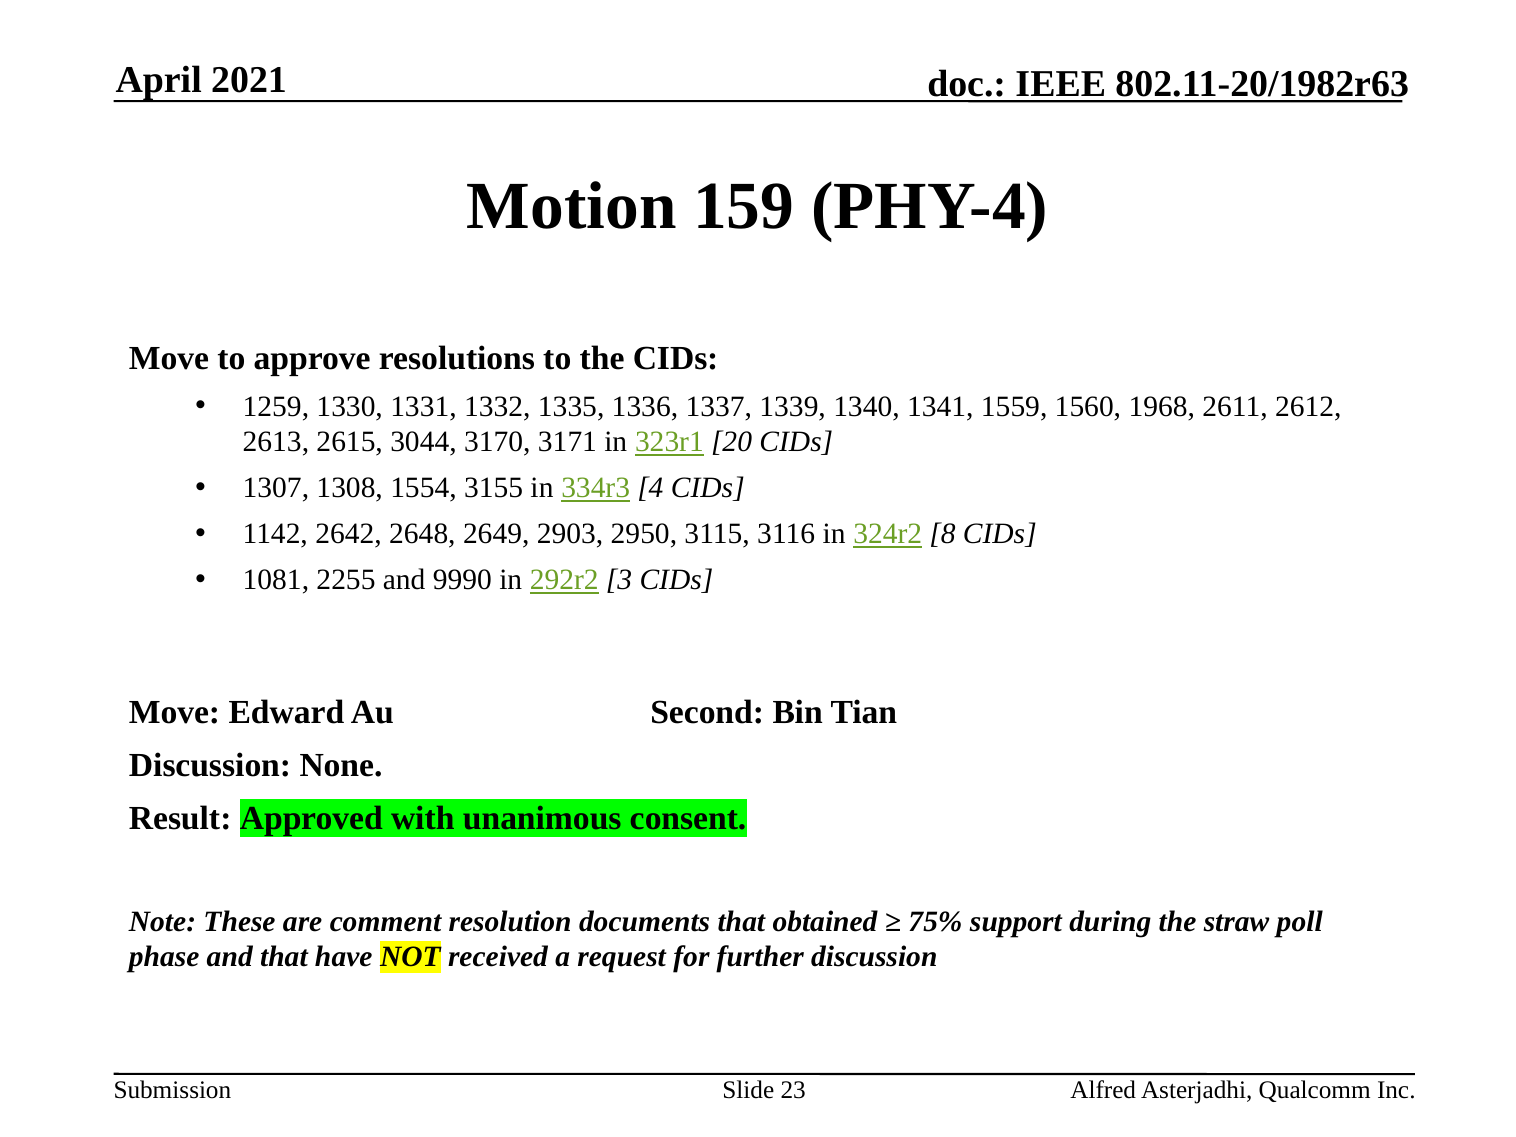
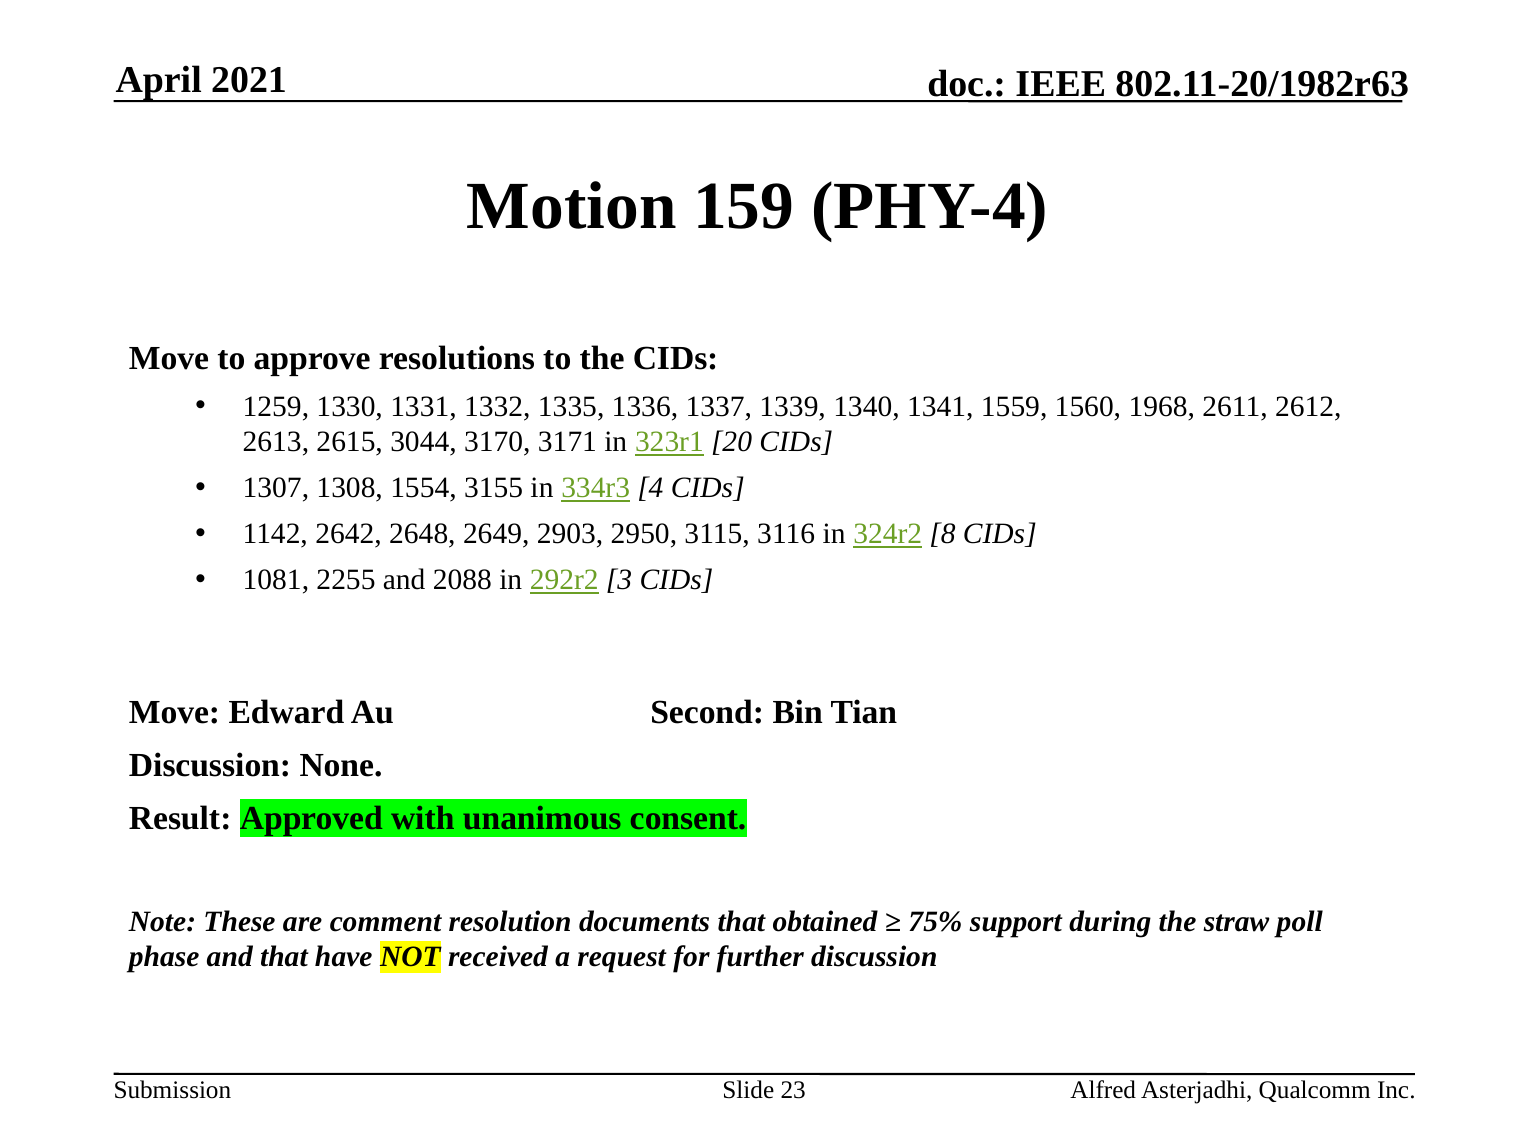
9990: 9990 -> 2088 (462, 580)
